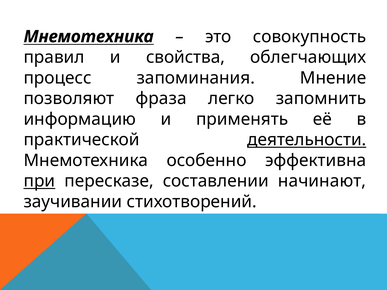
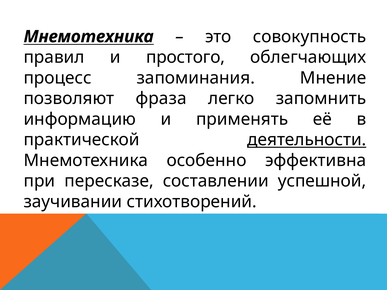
свойства: свойства -> простого (185, 57)
при underline: present -> none (39, 181)
начинают: начинают -> успешной (322, 181)
